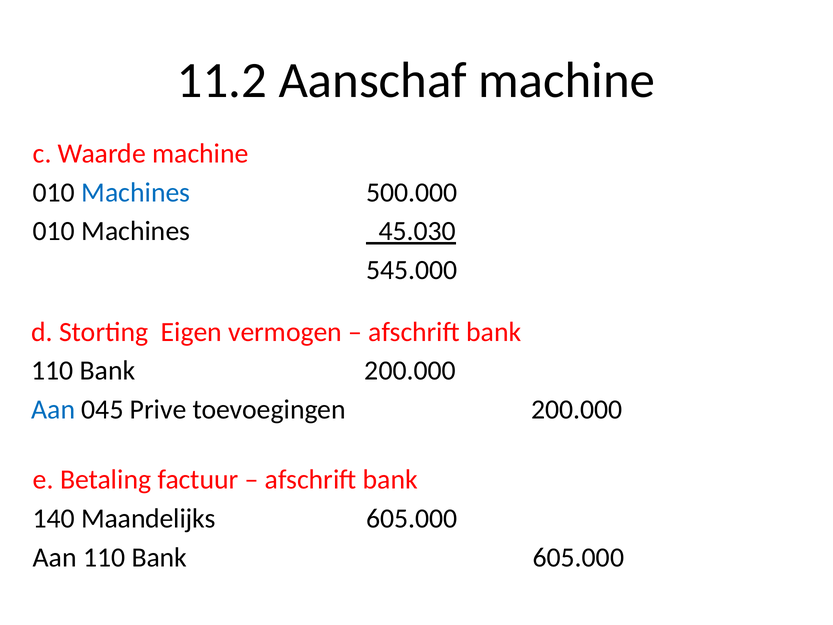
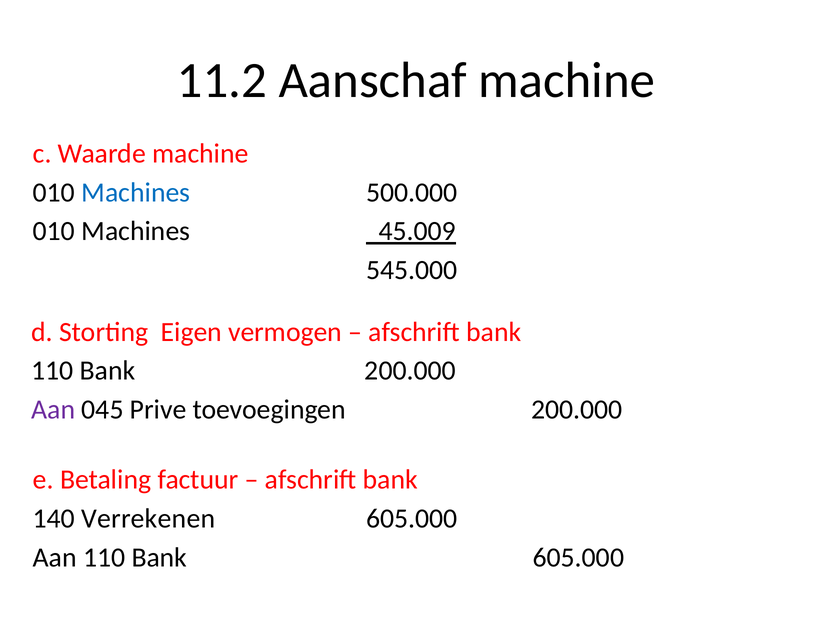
45.030: 45.030 -> 45.009 (417, 231)
Aan colour: blue -> purple (53, 410)
Maandelijks: Maandelijks -> Verrekenen (148, 518)
